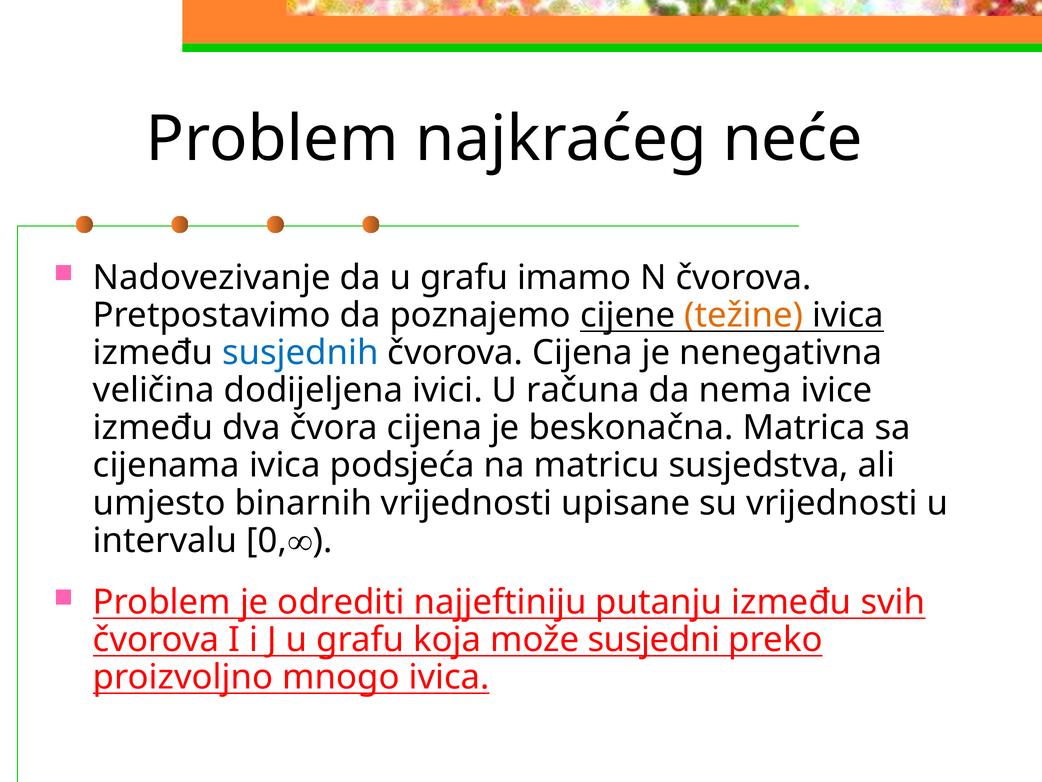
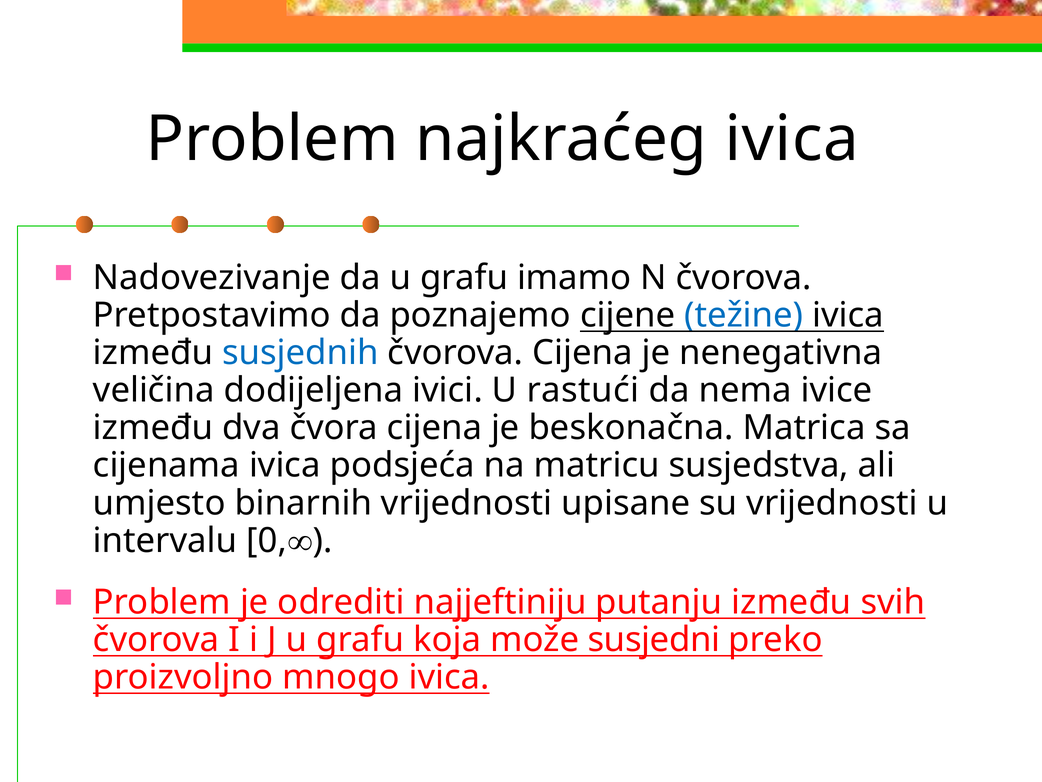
najkraćeg neće: neće -> ivica (792, 139)
težine colour: orange -> blue (744, 315)
računa: računa -> rastući (583, 390)
